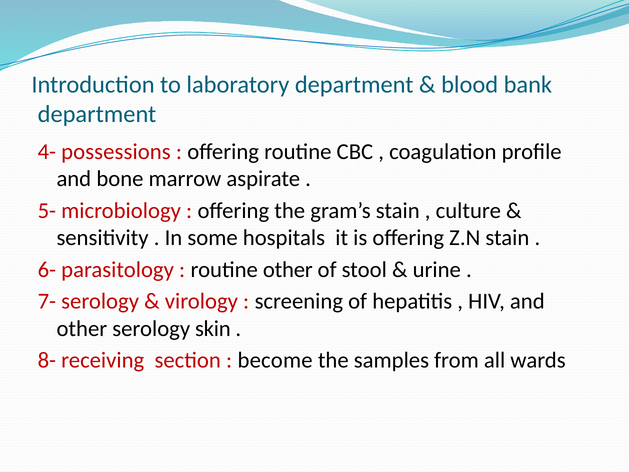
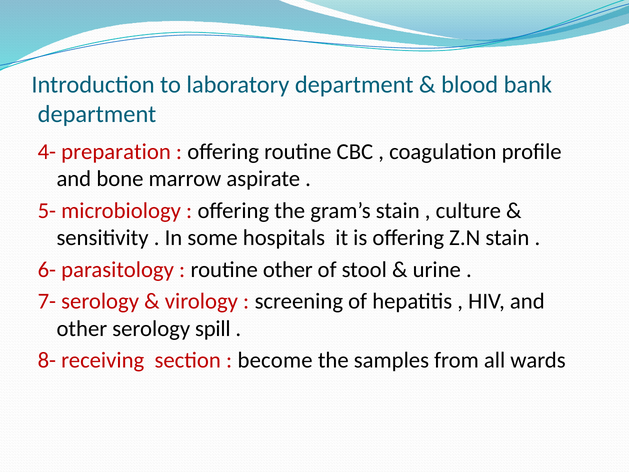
possessions: possessions -> preparation (116, 151)
skin: skin -> spill (213, 328)
